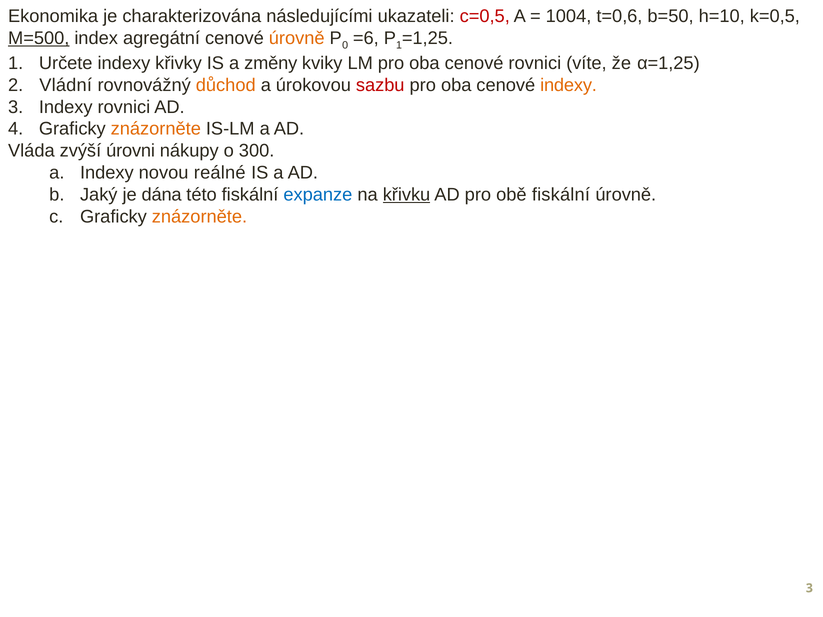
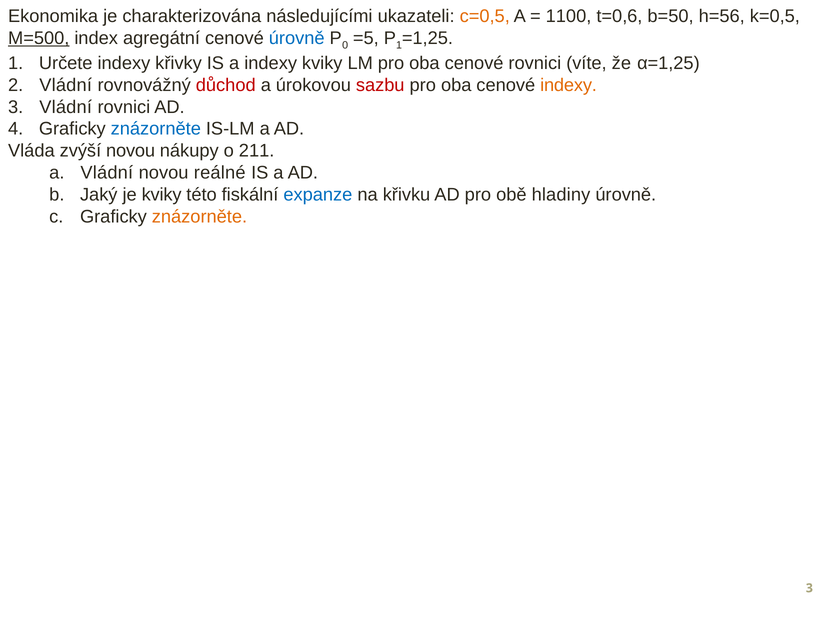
c=0,5 colour: red -> orange (485, 16)
1004: 1004 -> 1100 (569, 16)
h=10: h=10 -> h=56 (722, 16)
úrovně colour: orange -> blue (297, 38)
=6: =6 -> =5 (366, 38)
a změny: změny -> indexy (271, 63)
důchod colour: orange -> red (226, 85)
3 Indexy: Indexy -> Vládní (66, 107)
znázorněte colour: orange -> blue (156, 129)
zvýší úrovni: úrovni -> novou (131, 151)
300: 300 -> 211 (257, 151)
a Indexy: Indexy -> Vládní (107, 173)
je dána: dána -> kviky (162, 195)
křivku underline: present -> none (407, 195)
obě fiskální: fiskální -> hladiny (561, 195)
